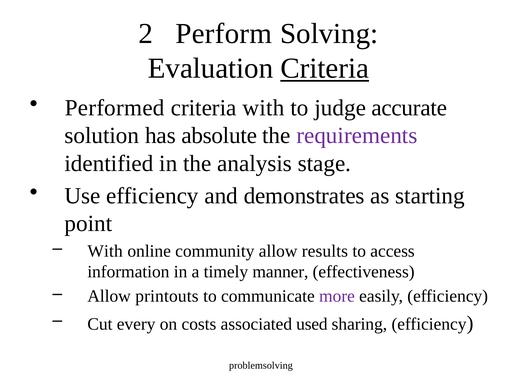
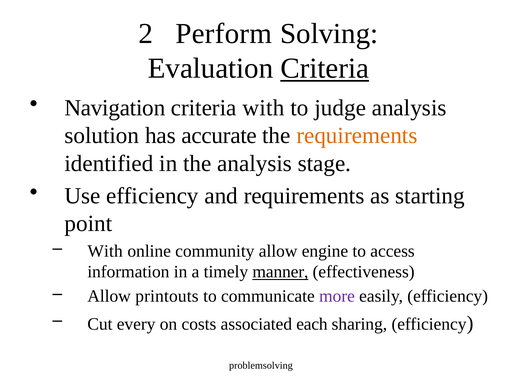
Performed: Performed -> Navigation (115, 108)
judge accurate: accurate -> analysis (409, 108)
absolute: absolute -> accurate (219, 136)
requirements colour: purple -> orange (357, 136)
and demonstrates: demonstrates -> requirements (304, 196)
results: results -> engine (325, 251)
manner underline: none -> present (280, 272)
used: used -> each (312, 324)
